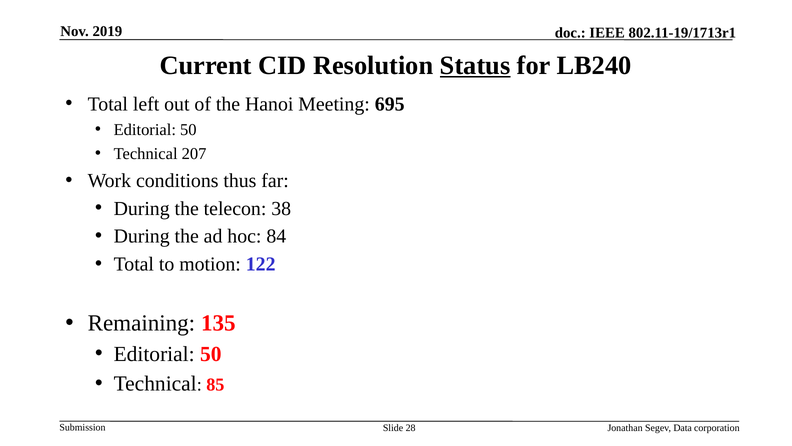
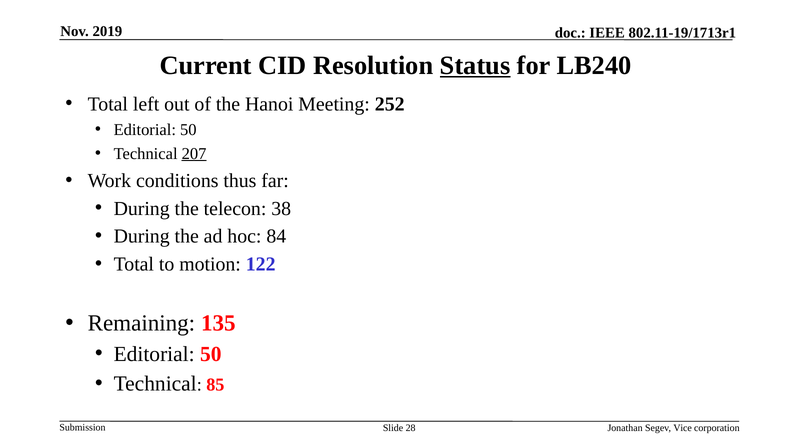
695: 695 -> 252 (390, 104)
207 underline: none -> present (194, 153)
Data: Data -> Vice (683, 427)
